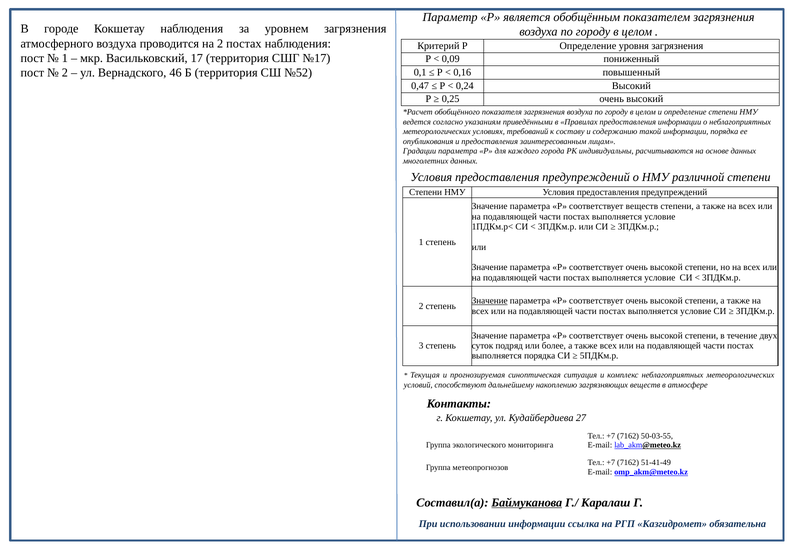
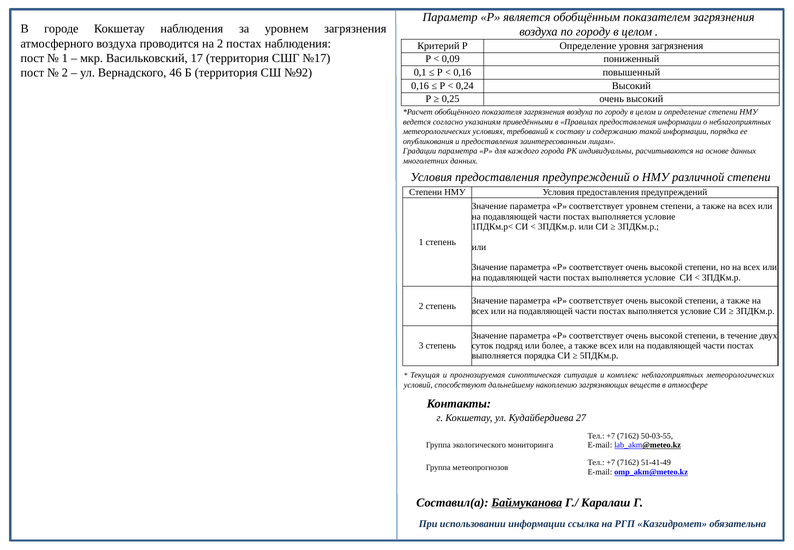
№52: №52 -> №92 (298, 73)
0,47: 0,47 -> 0,16 (420, 86)
соответствует веществ: веществ -> уровнем (642, 206)
Значение underline: present -> none (490, 301)
